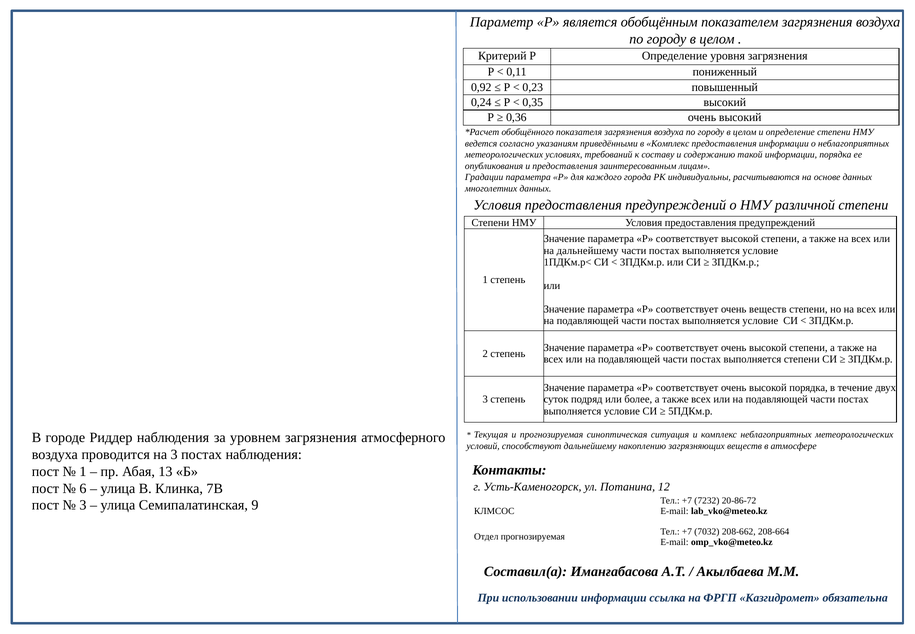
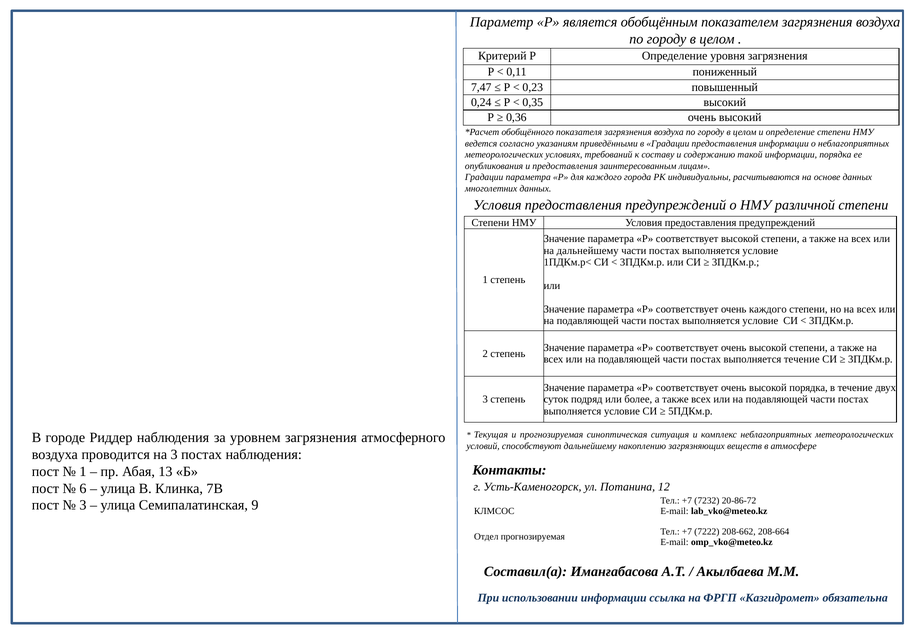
0,92: 0,92 -> 7,47 (481, 87)
в Комплекс: Комплекс -> Градации (668, 143)
очень веществ: веществ -> каждого (768, 309)
выполняется степени: степени -> течение (802, 359)
7032: 7032 -> 7222 (707, 531)
